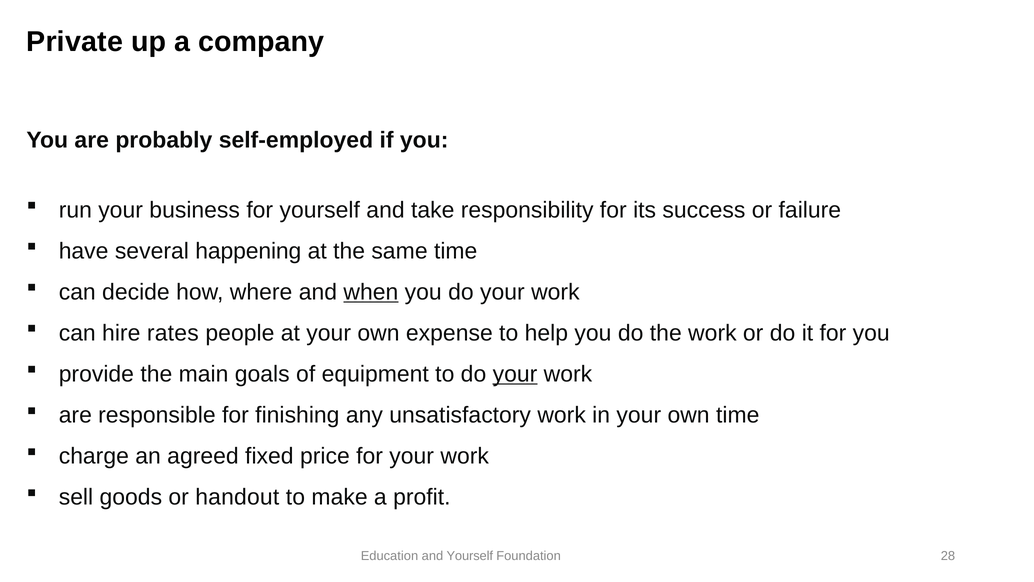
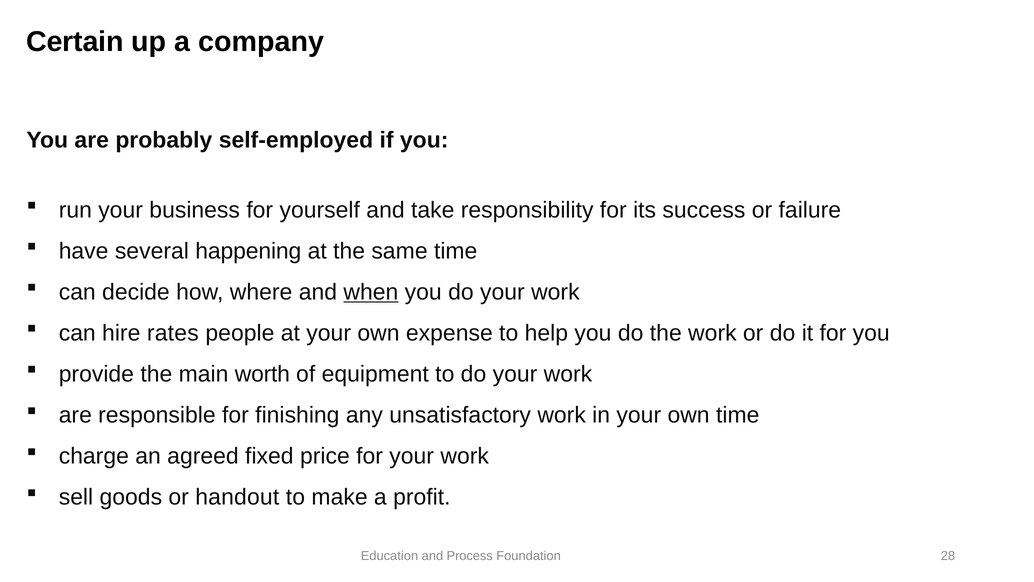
Private: Private -> Certain (75, 42)
goals: goals -> worth (262, 374)
your underline: present -> none (515, 374)
and Yourself: Yourself -> Process (470, 555)
